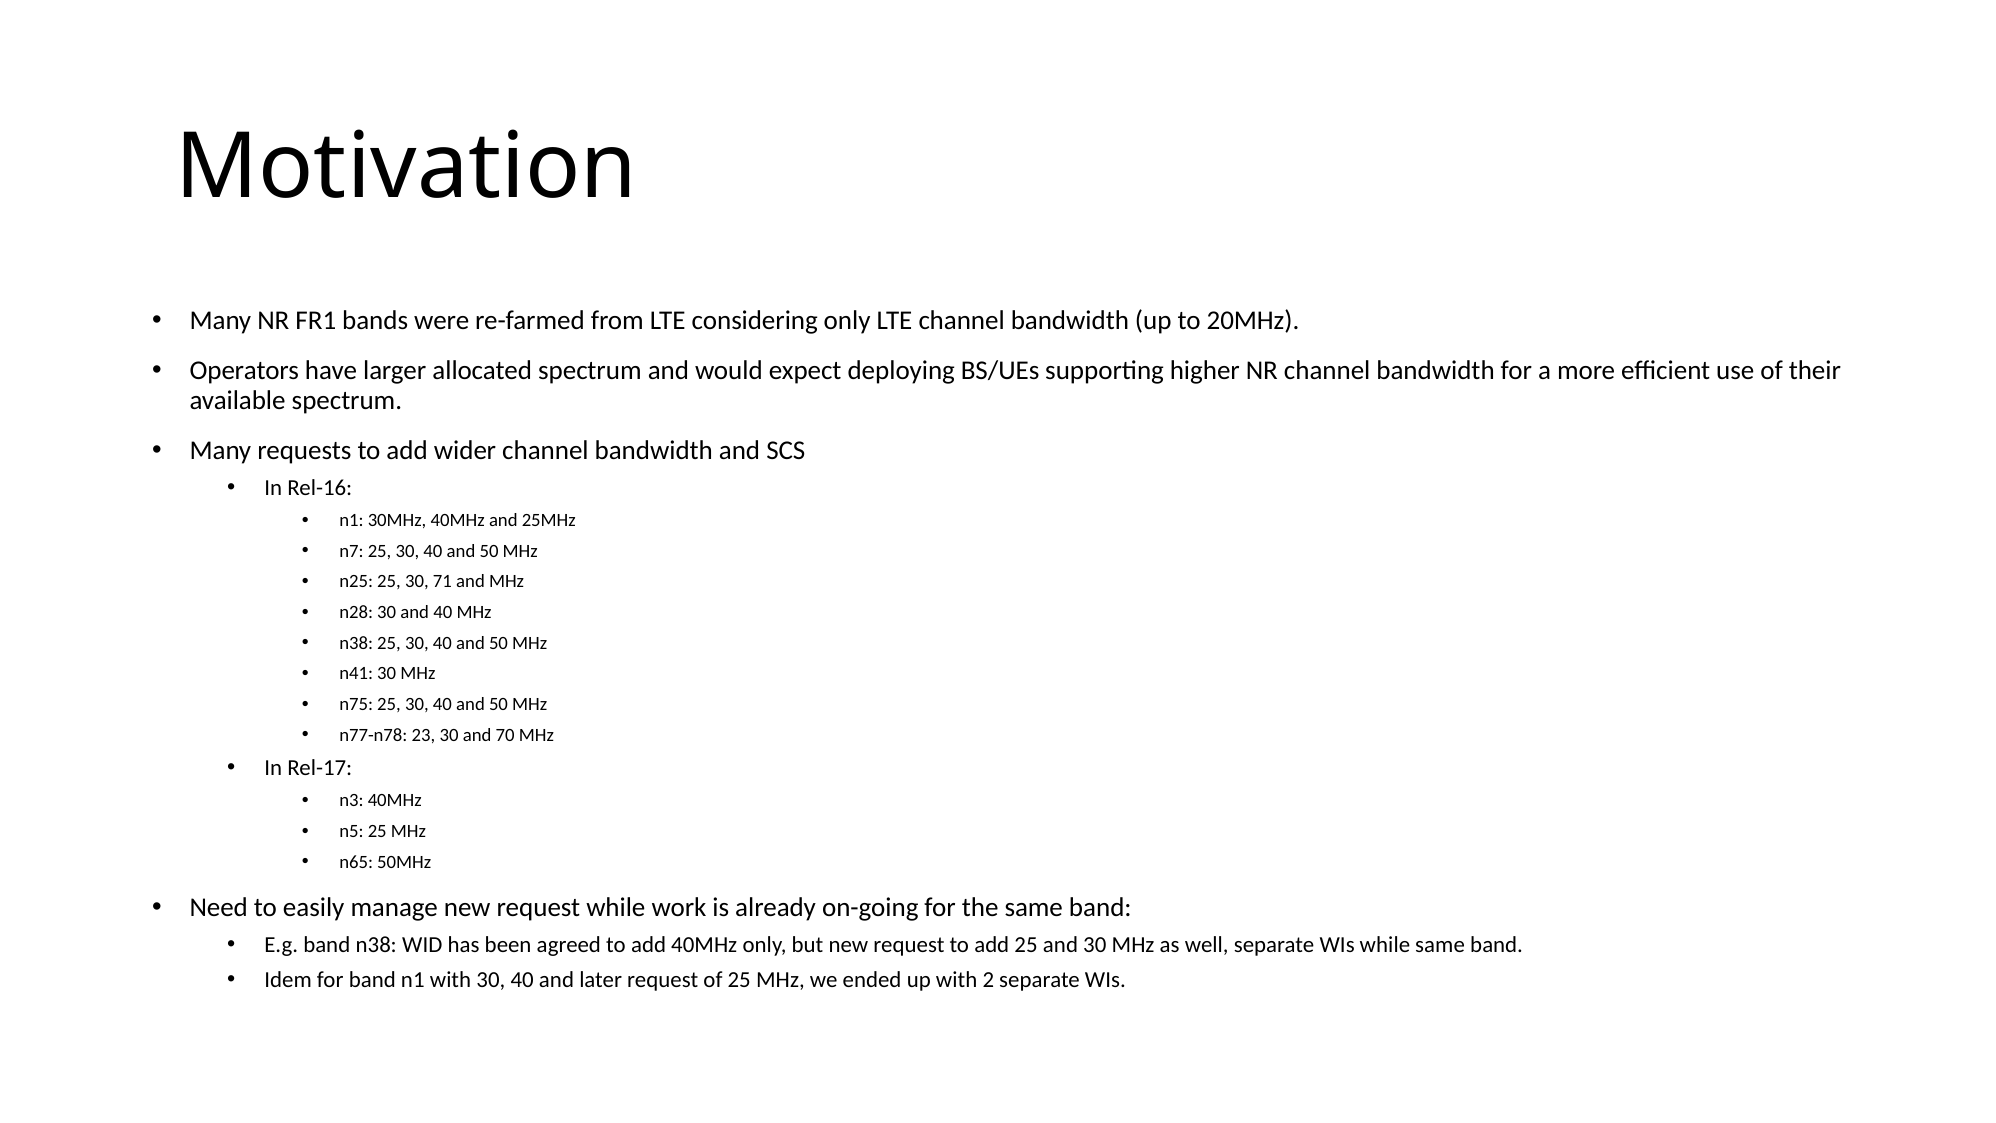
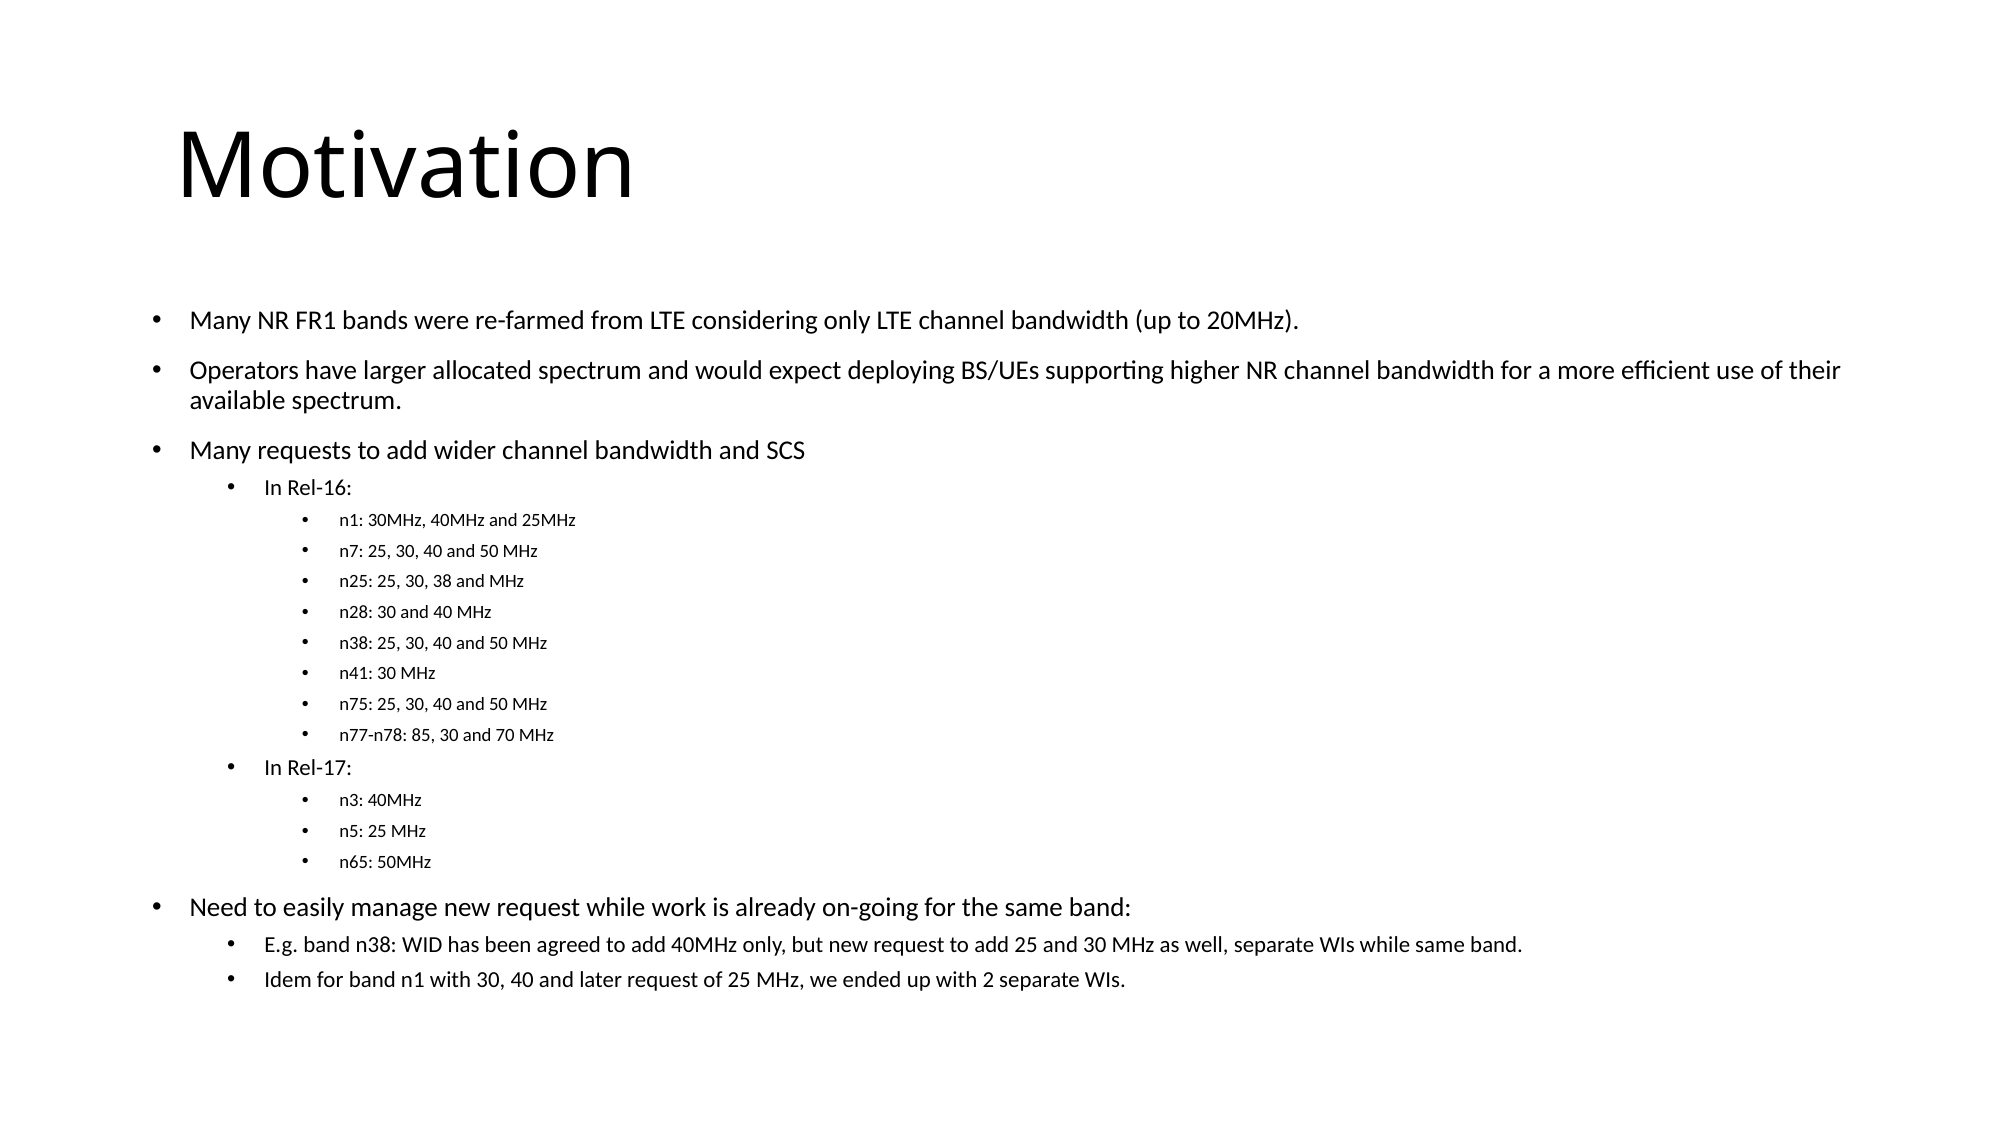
71: 71 -> 38 (442, 582)
23: 23 -> 85 (424, 735)
